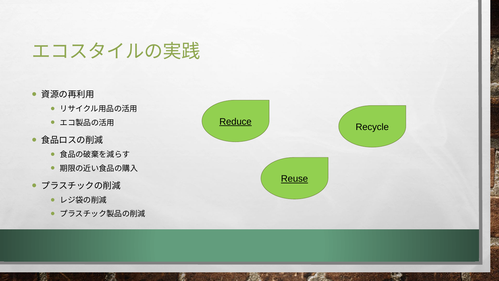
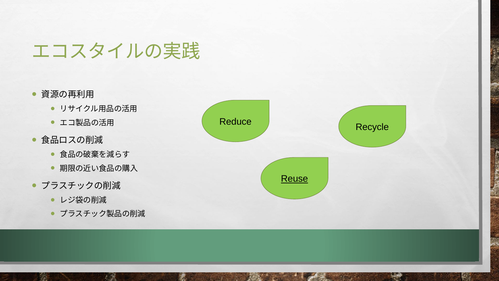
Reduce underline: present -> none (235, 121)
